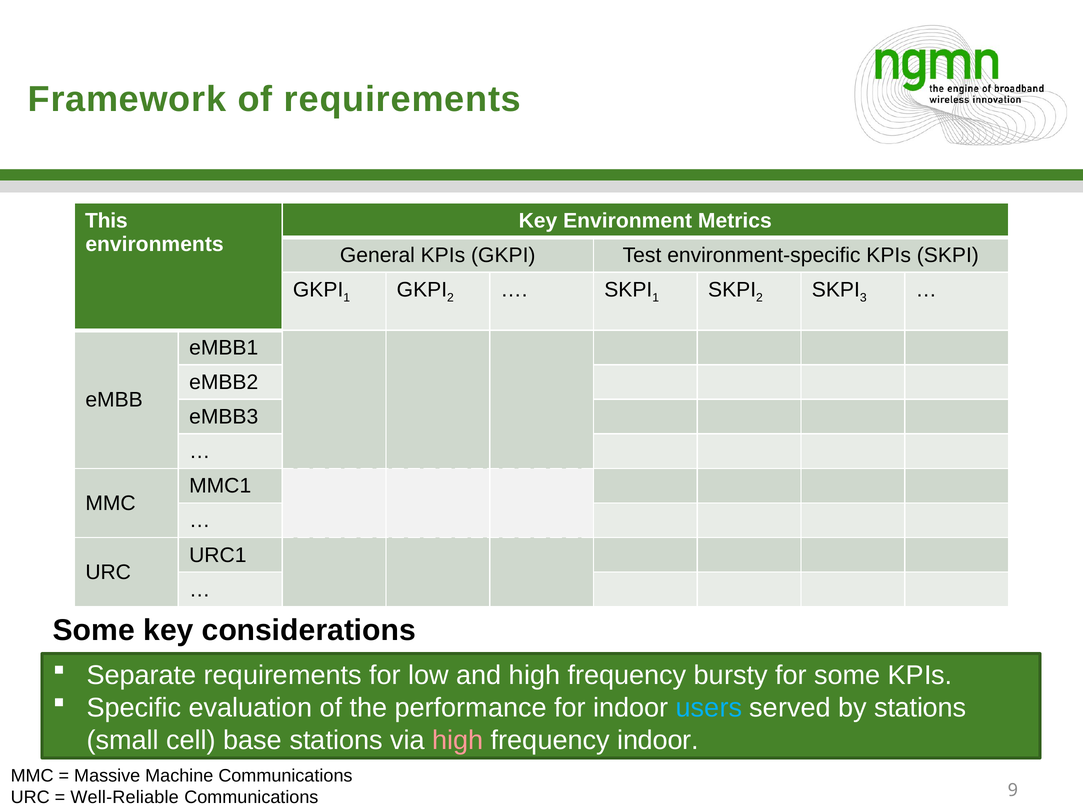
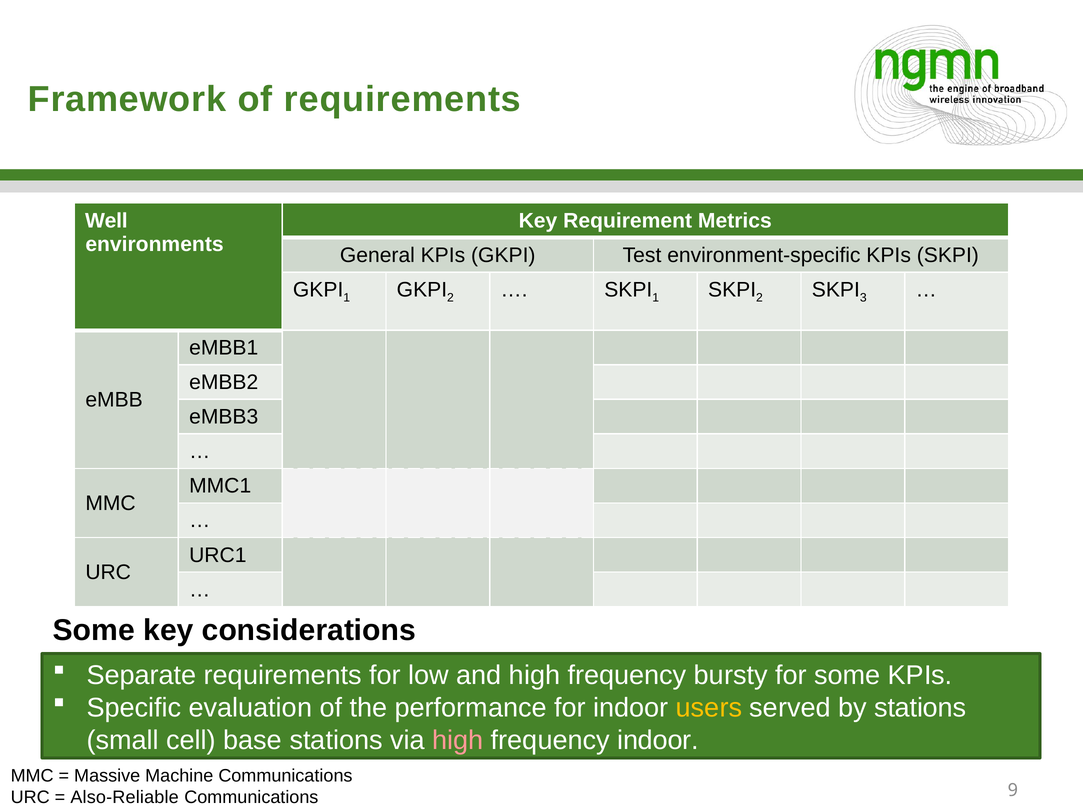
This: This -> Well (106, 221)
Environment: Environment -> Requirement (628, 221)
users colour: light blue -> yellow (709, 708)
Well-Reliable: Well-Reliable -> Also-Reliable (125, 797)
